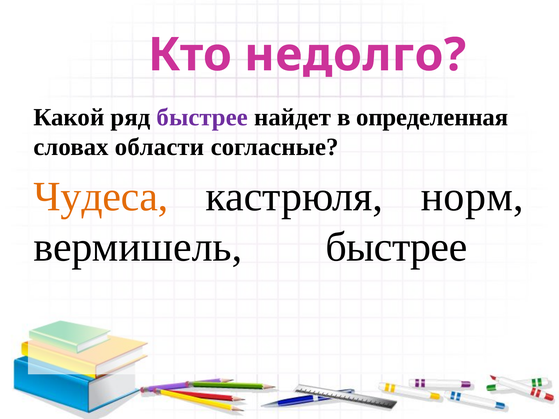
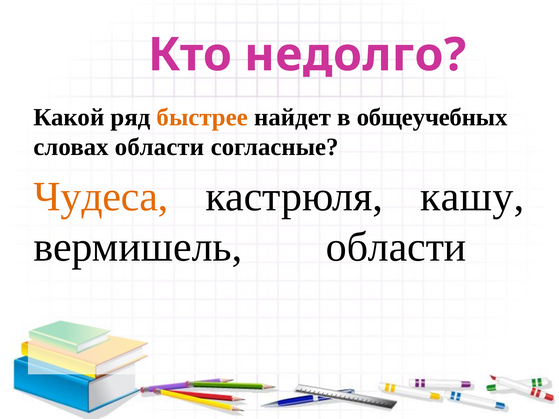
быстрее colour: purple -> orange (202, 117)
определенная: определенная -> общеучебных (432, 117)
норм: норм -> кашу (472, 197)
вермишель быстрее: быстрее -> области (396, 247)
